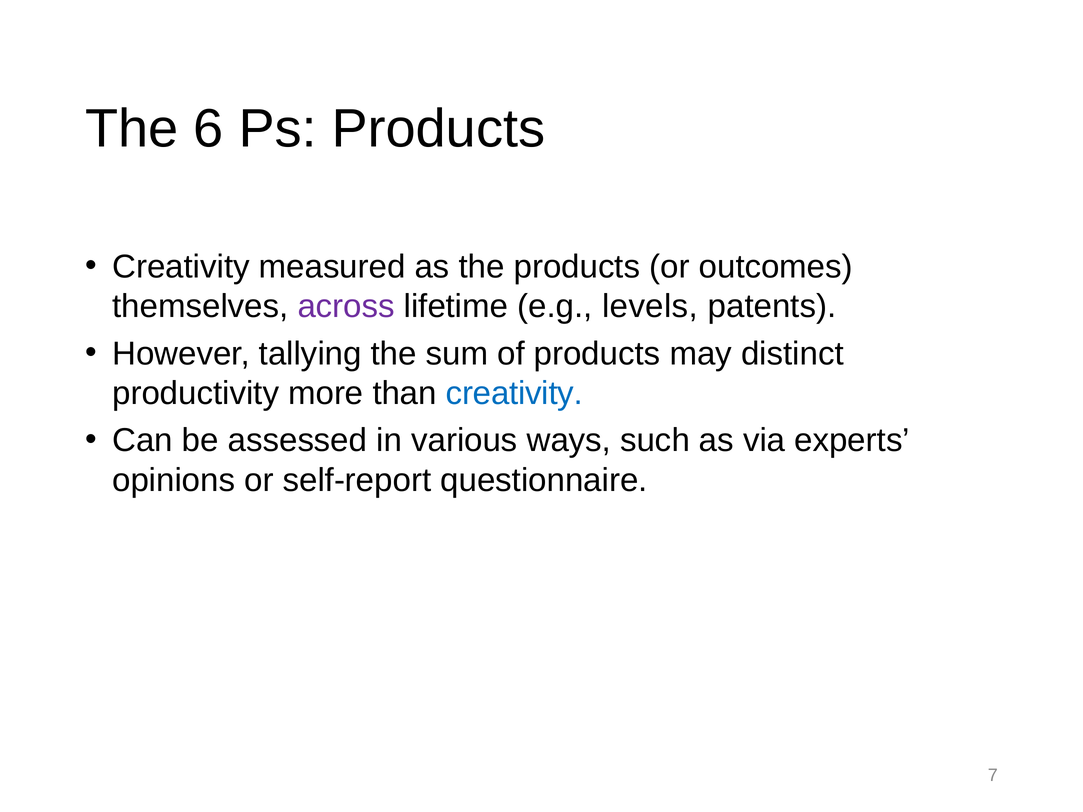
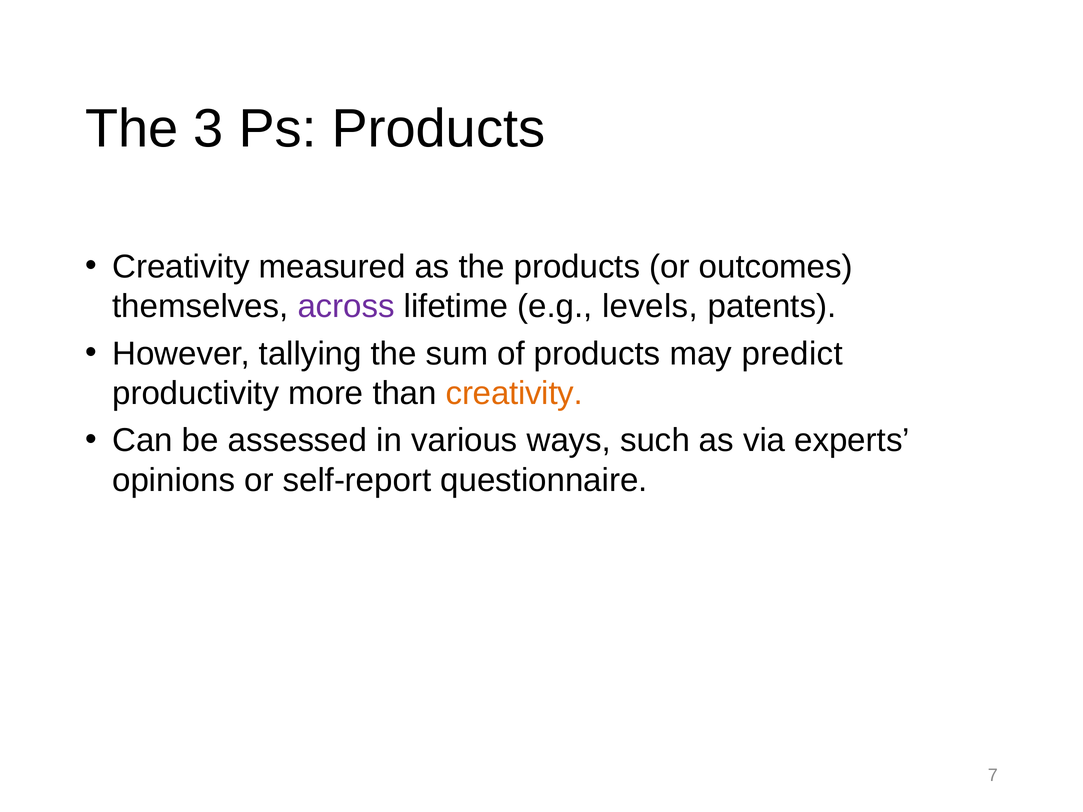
6: 6 -> 3 (209, 129)
distinct: distinct -> predict (792, 354)
creativity colour: blue -> orange (514, 393)
